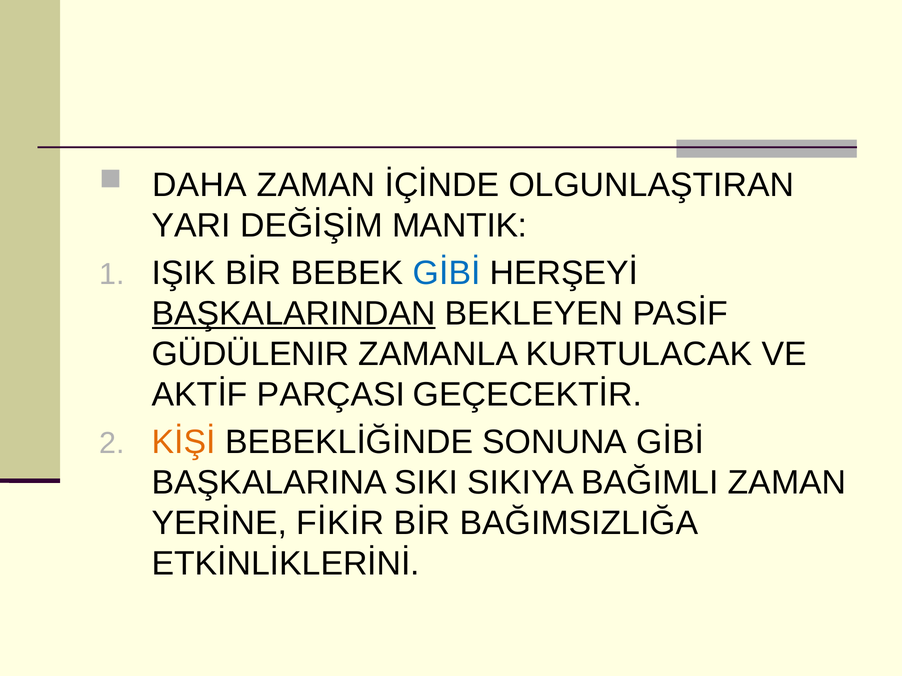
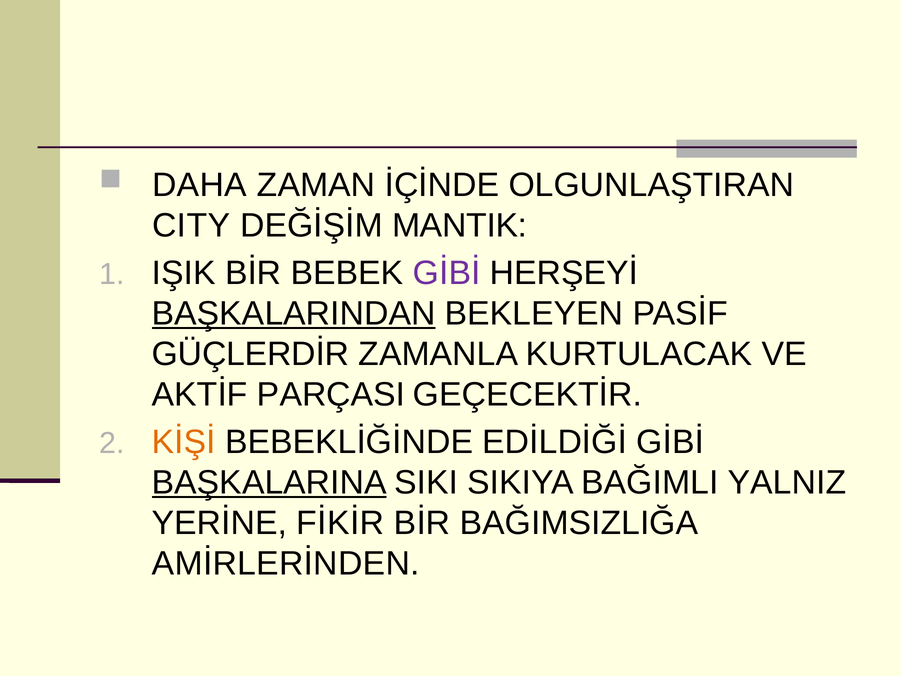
YARI: YARI -> CITY (191, 226)
GİBİ colour: blue -> purple (447, 273)
GÜDÜLENIR: GÜDÜLENIR -> GÜÇLERDİR (251, 354)
SONUNA: SONUNA -> EDİLDİĞİ (555, 442)
BAŞKALARINA underline: none -> present (269, 483)
BAĞIMLI ZAMAN: ZAMAN -> YALNIZ (787, 483)
ETKİNLİKLERİNİ: ETKİNLİKLERİNİ -> AMİRLERİNDEN (286, 564)
